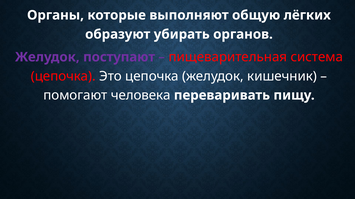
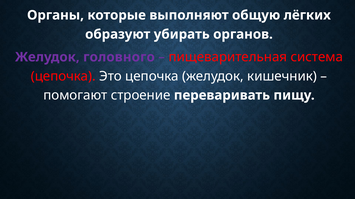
поступают: поступают -> головного (119, 57)
человека: человека -> строение (141, 96)
